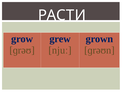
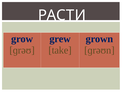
njuː: njuː -> take (60, 50)
